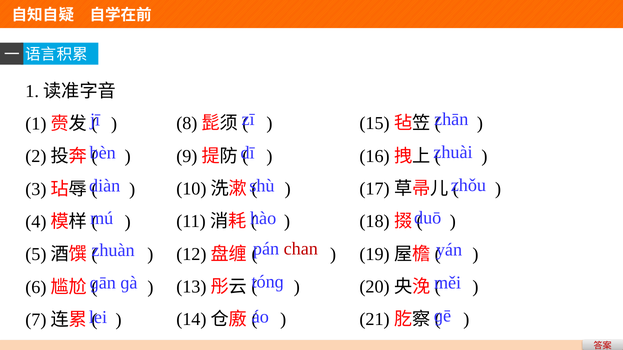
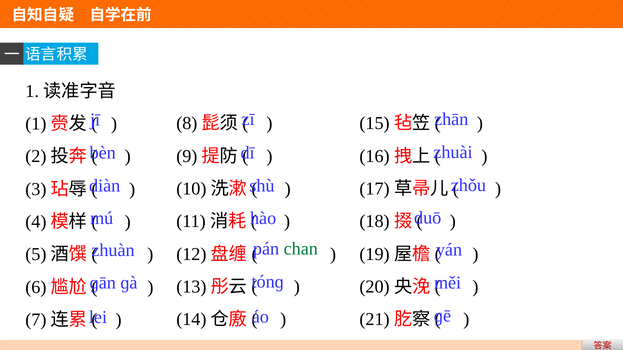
chan colour: red -> green (301, 249)
